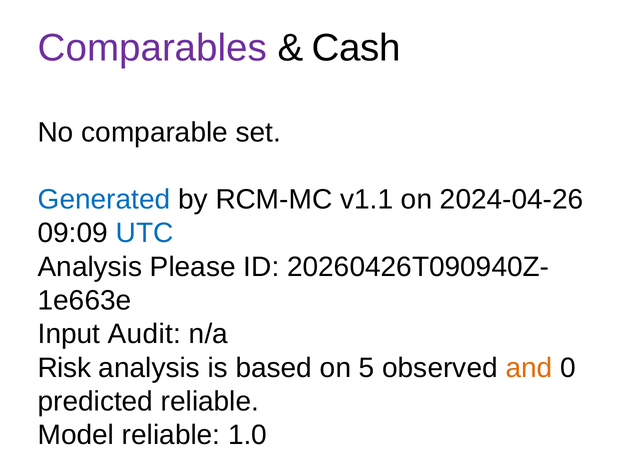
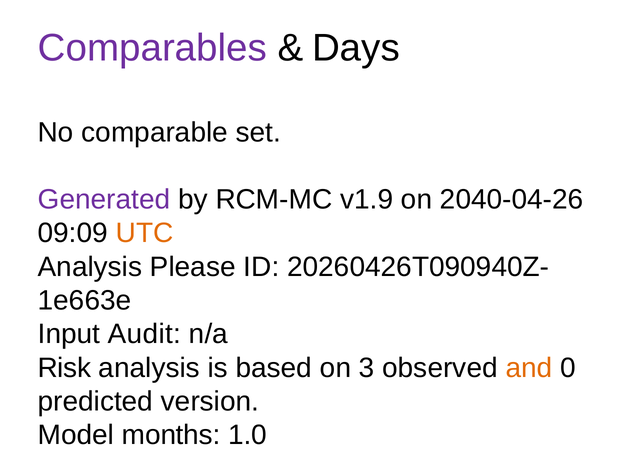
Cash: Cash -> Days (356, 48)
Generated colour: blue -> purple (104, 200)
v1.1: v1.1 -> v1.9 (367, 200)
2024-04-26: 2024-04-26 -> 2040-04-26 (512, 200)
UTC colour: blue -> orange (145, 233)
5: 5 -> 3 (367, 368)
predicted reliable: reliable -> version (210, 402)
Model reliable: reliable -> months (171, 435)
